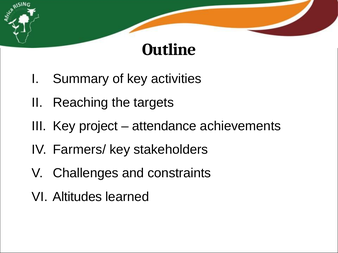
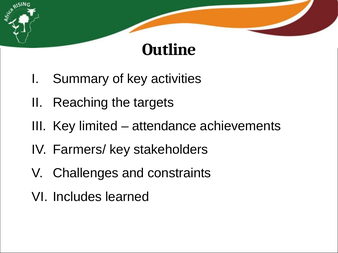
project: project -> limited (98, 126)
Altitudes: Altitudes -> Includes (77, 197)
